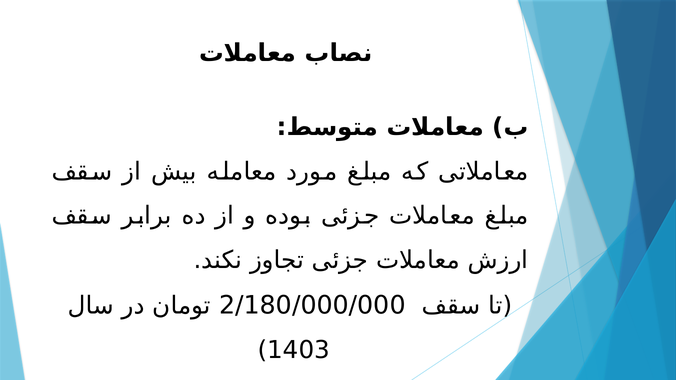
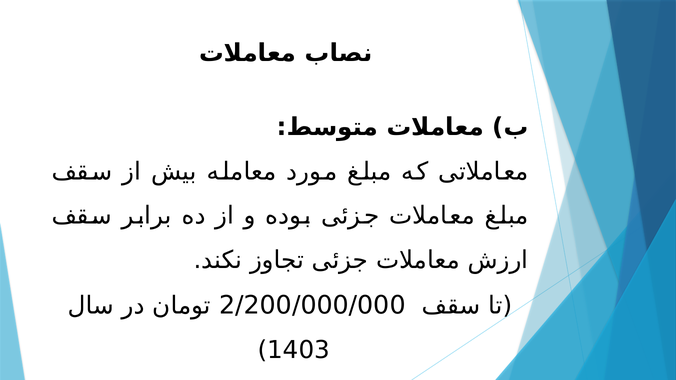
2/180/000/000: 2/180/000/000 -> 2/200/000/000 (312, 305)
